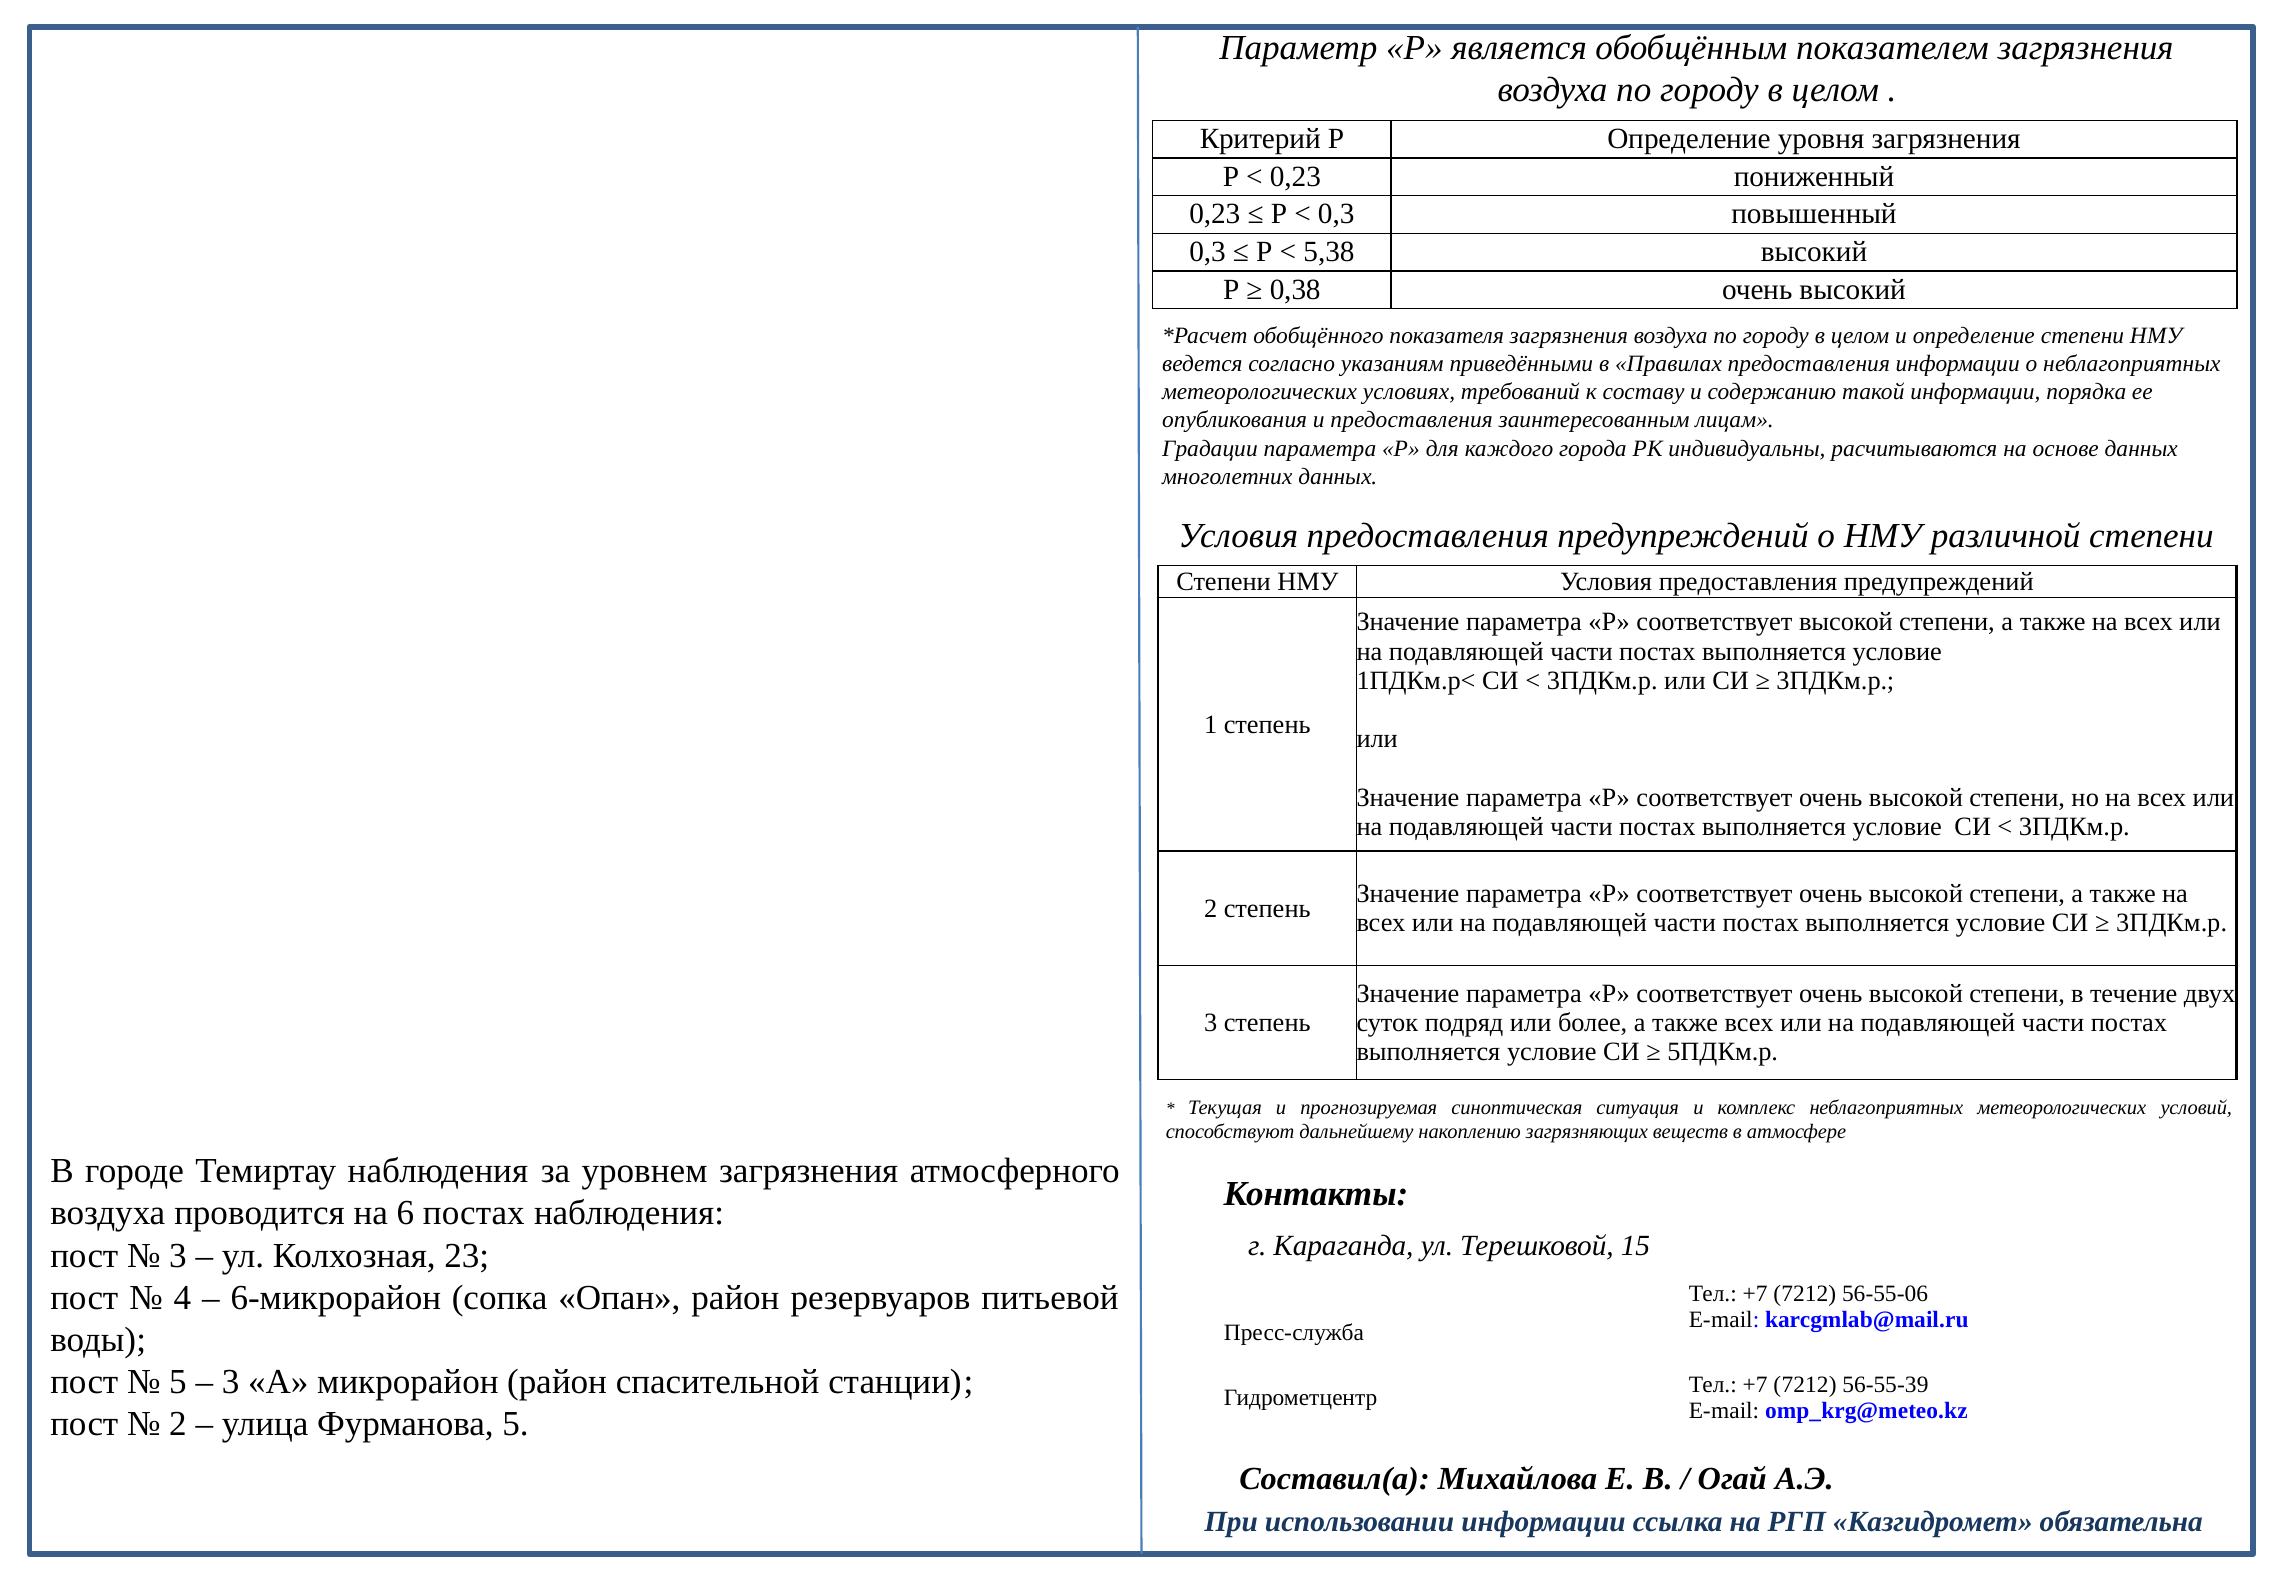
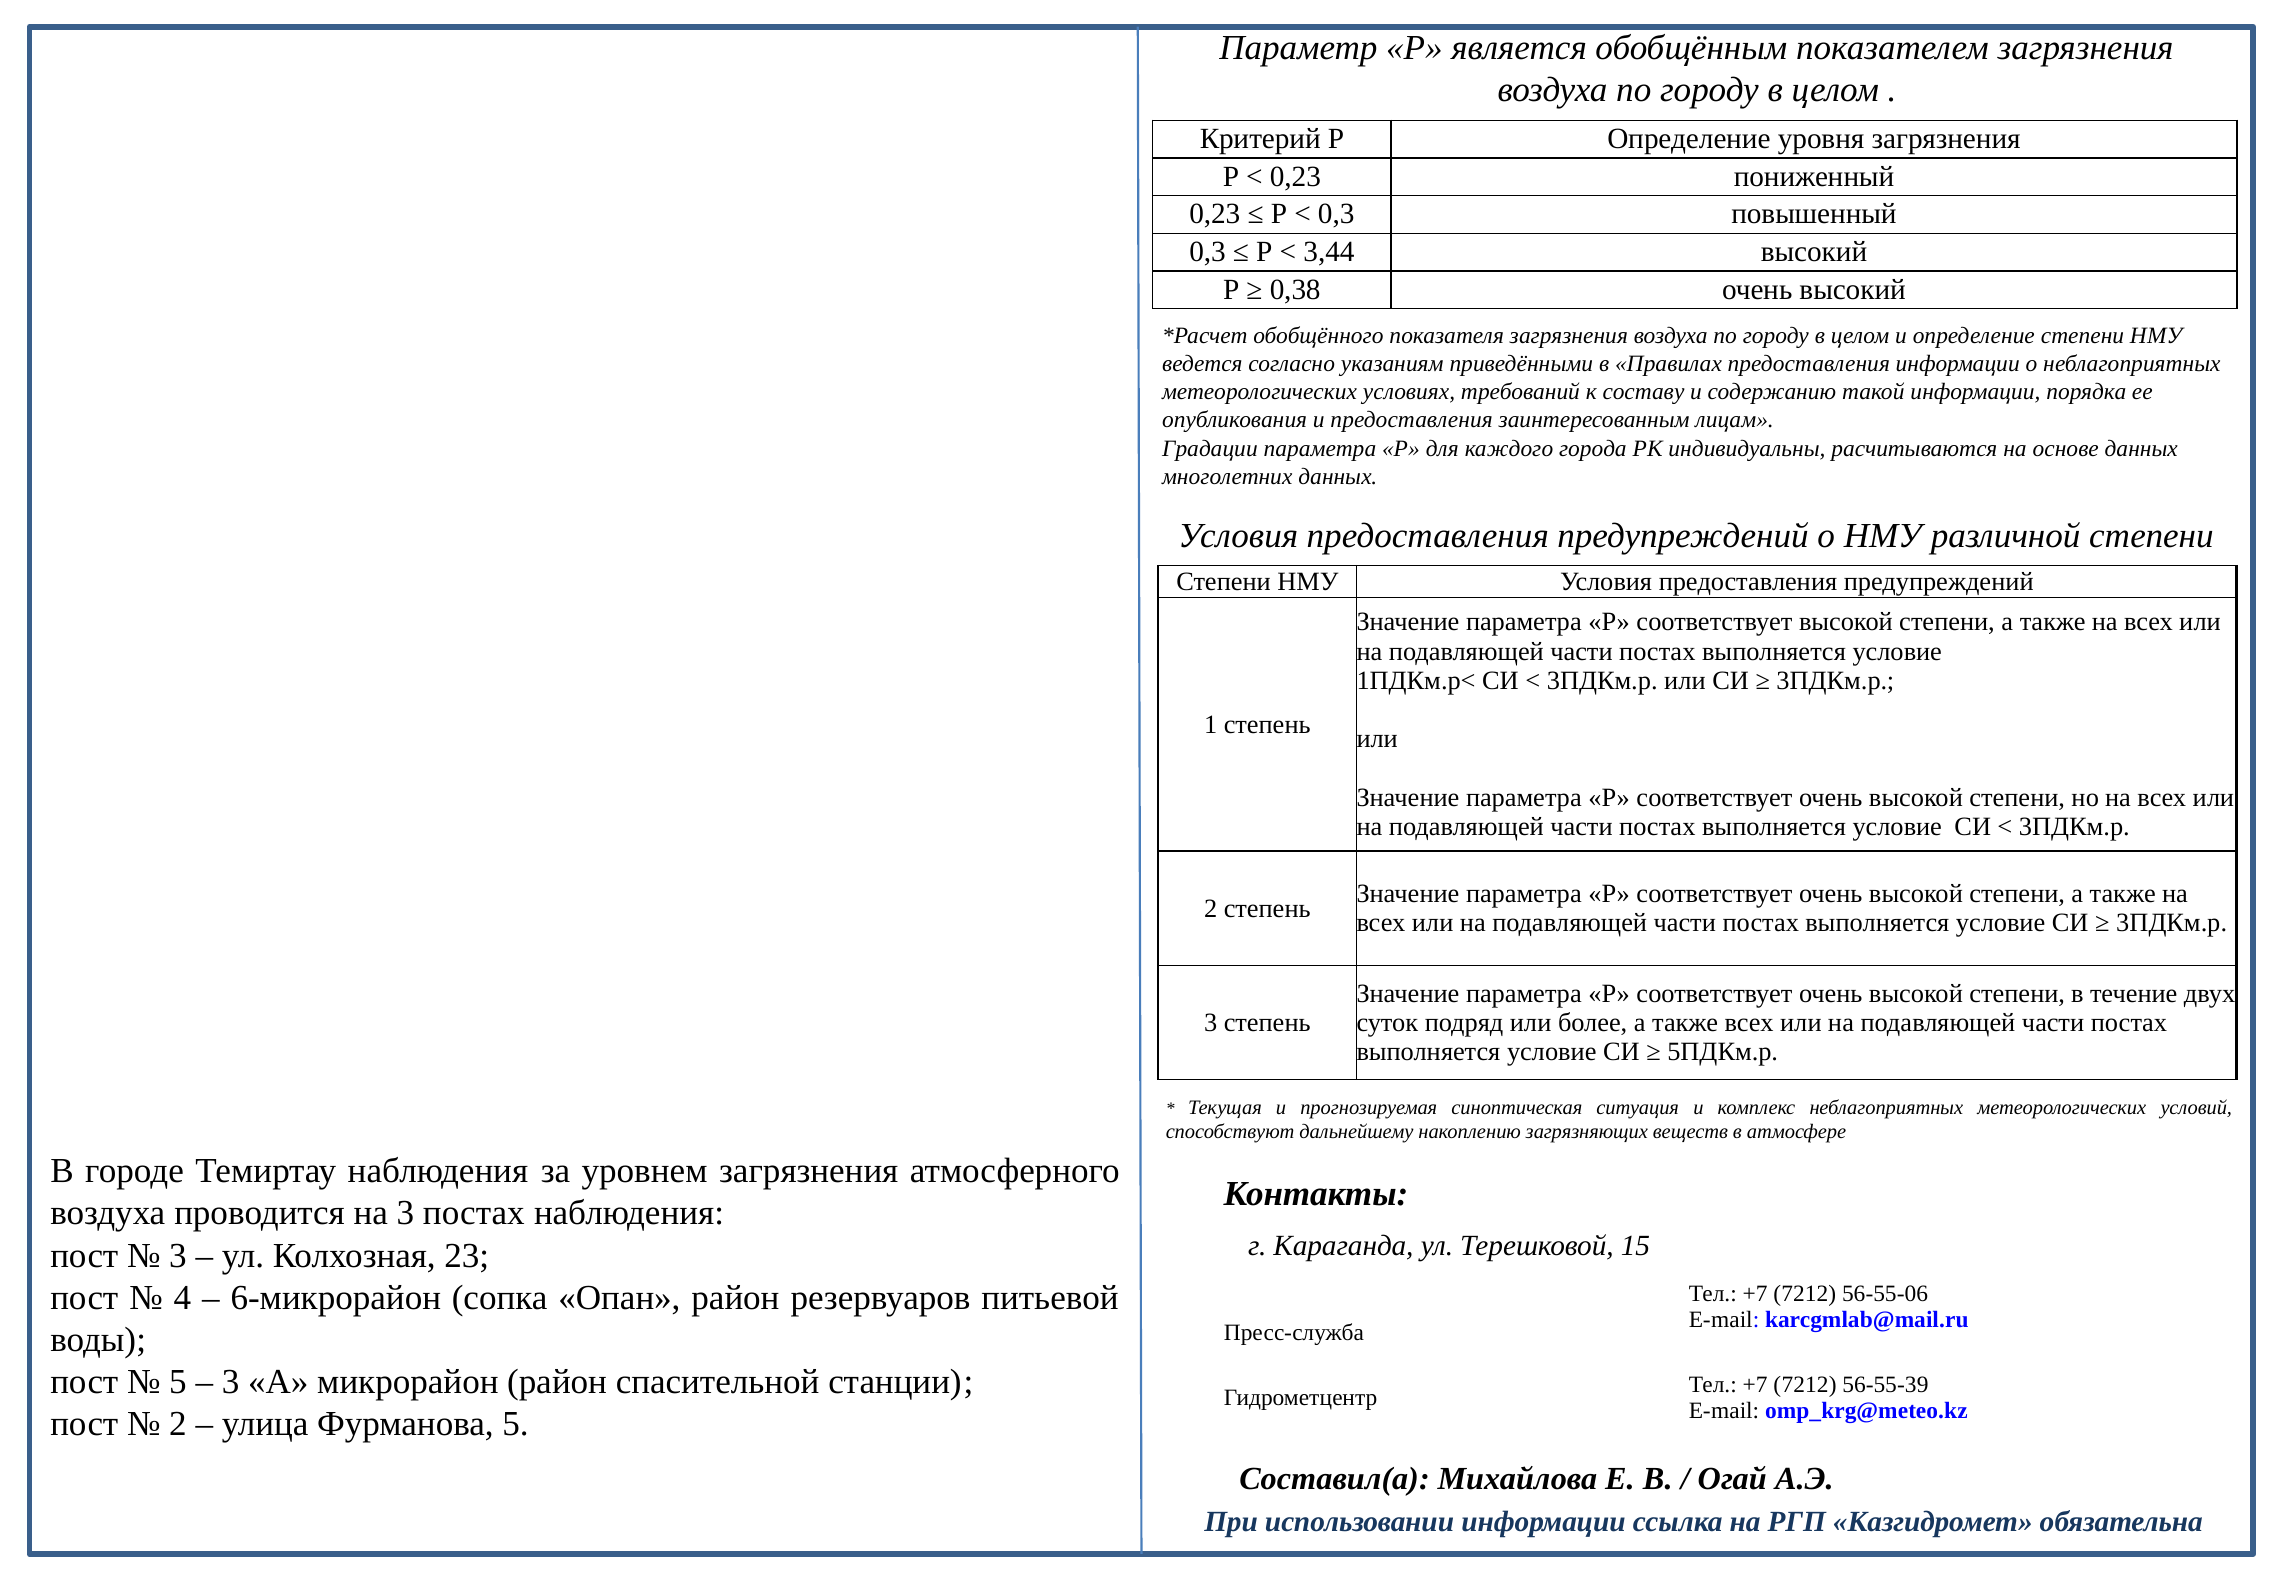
5,38: 5,38 -> 3,44 (1329, 252)
на 6: 6 -> 3 (405, 1213)
